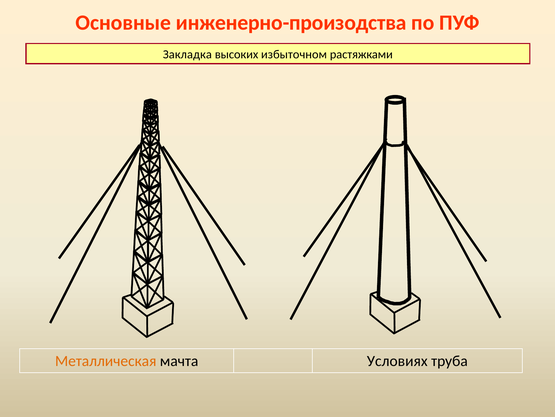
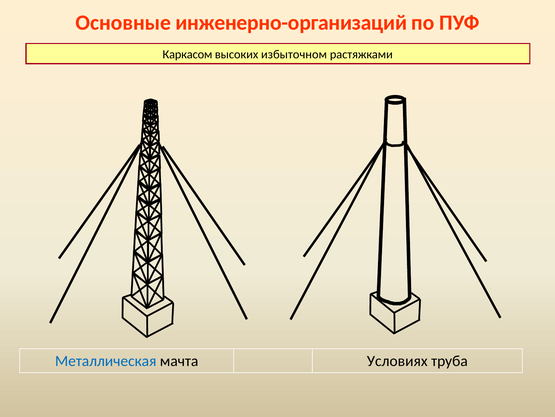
инженерно-произодства: инженерно-произодства -> инженерно-организаций (291, 23)
Закладка: Закладка -> Каркасом (187, 54)
Металлическая colour: orange -> blue (106, 360)
